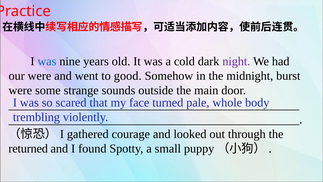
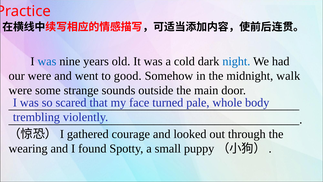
night colour: purple -> blue (236, 61)
burst: burst -> walk (288, 76)
returned: returned -> wearing (28, 148)
